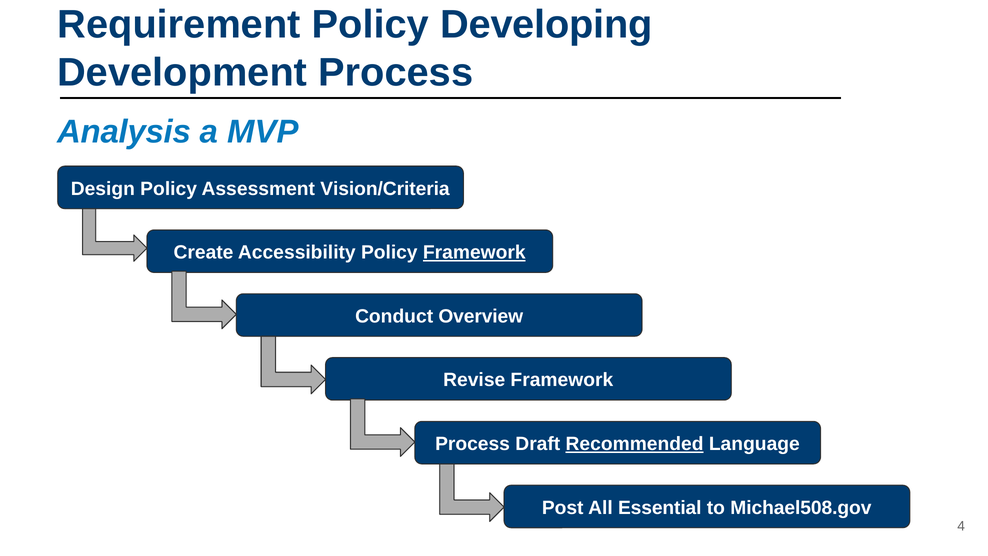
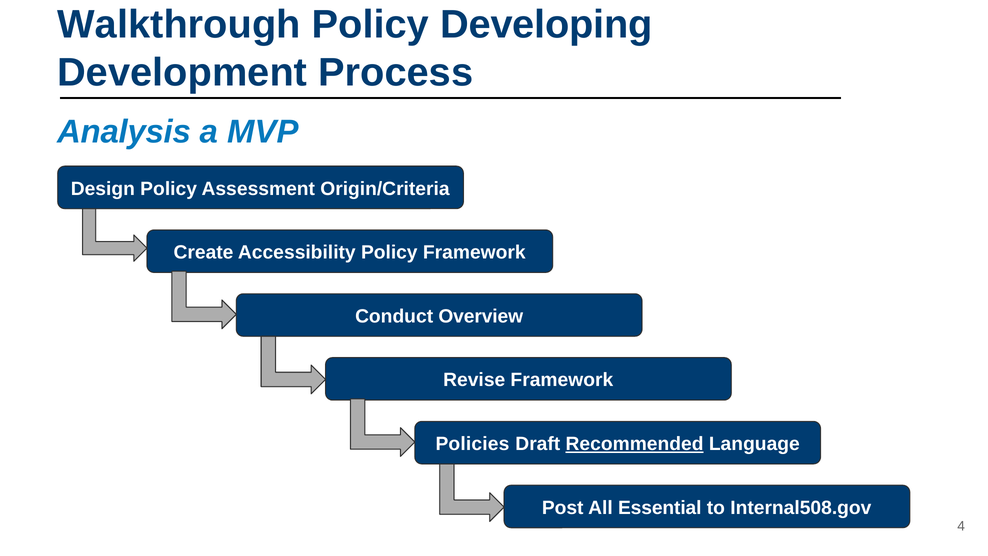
Requirement: Requirement -> Walkthrough (179, 25)
Vision/Criteria: Vision/Criteria -> Origin/Criteria (385, 189)
Framework underline: present -> none (474, 252)
Process: Process -> Policies (472, 444)
Michael508.gov: Michael508.gov -> Internal508.gov (801, 508)
